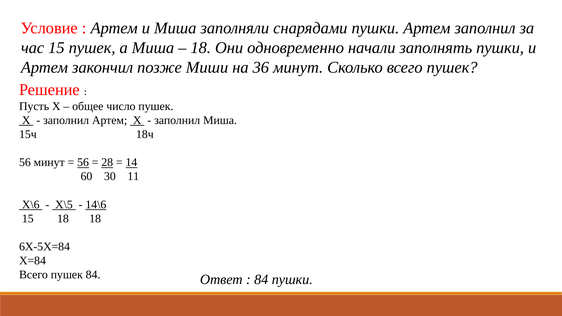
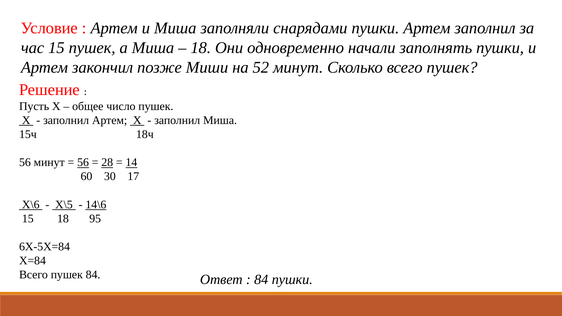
36: 36 -> 52 (261, 68)
11: 11 -> 17 (133, 177)
18 18: 18 -> 95 (95, 219)
